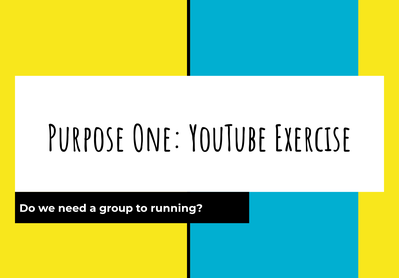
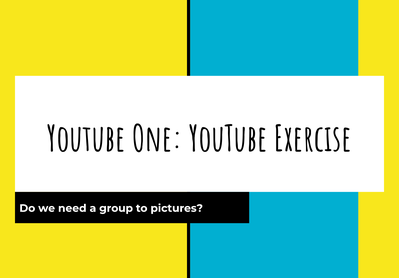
Purpose: Purpose -> Youtube (86, 140)
running: running -> pictures (177, 208)
